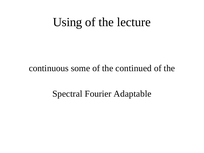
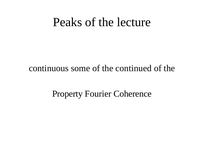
Using: Using -> Peaks (68, 22)
Spectral: Spectral -> Property (67, 94)
Adaptable: Adaptable -> Coherence (133, 94)
